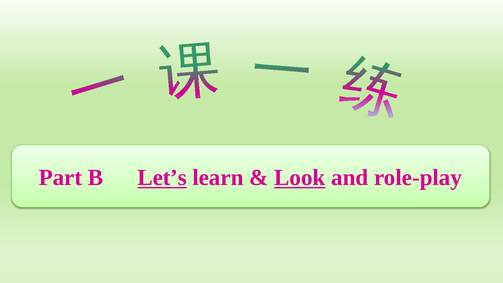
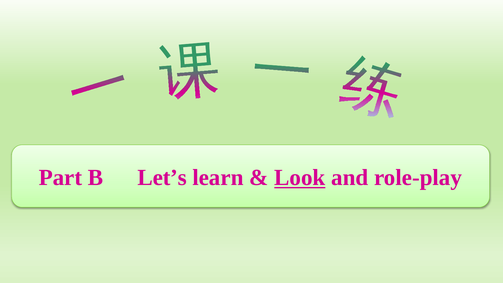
Let’s underline: present -> none (162, 178)
